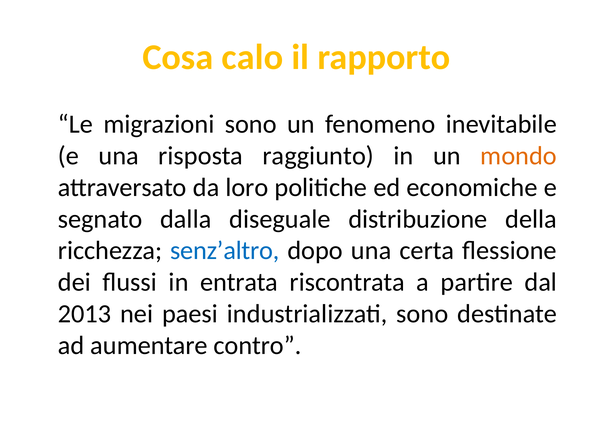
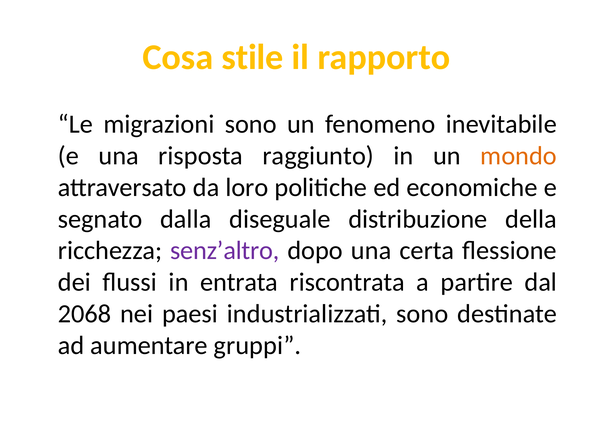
calo: calo -> stile (253, 57)
senz’altro colour: blue -> purple (225, 251)
2013: 2013 -> 2068 (85, 314)
contro: contro -> gruppi (257, 346)
